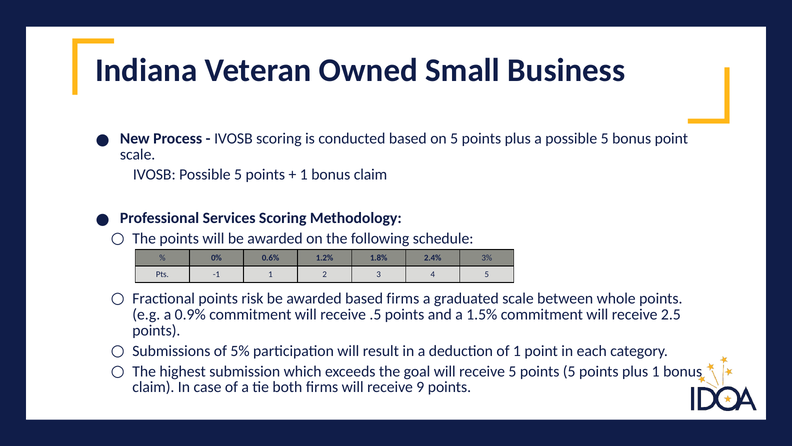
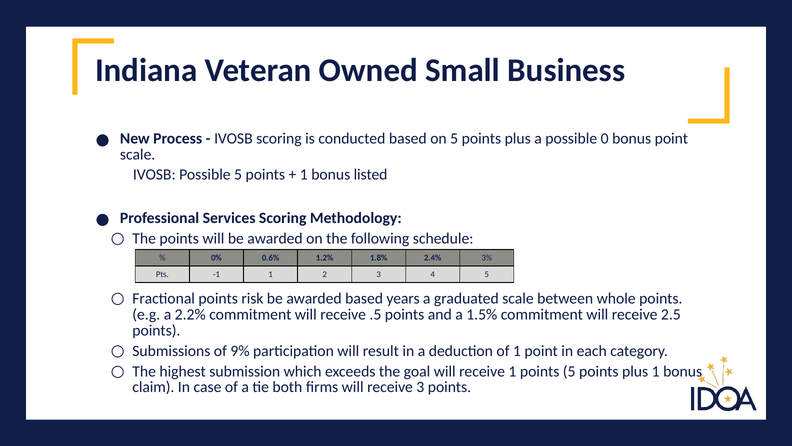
a possible 5: 5 -> 0 (605, 138)
claim: claim -> listed (371, 175)
based firms: firms -> years (403, 298)
0.9%: 0.9% -> 2.2% (190, 314)
5%: 5% -> 9% (240, 351)
receive 5: 5 -> 1 (512, 371)
receive 9: 9 -> 3 (420, 387)
